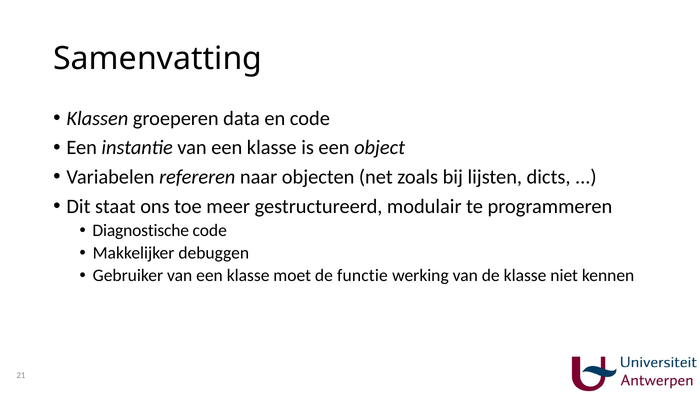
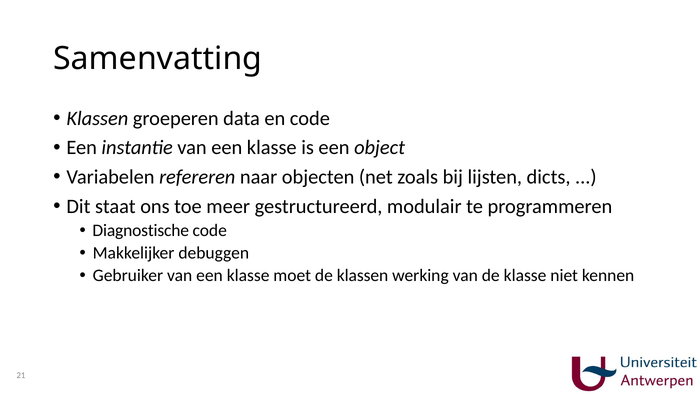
de functie: functie -> klassen (363, 275)
